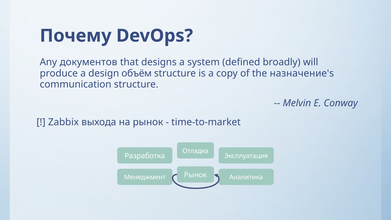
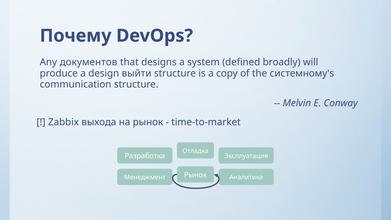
объём: объём -> выйти (137, 73)
назначение's: назначение's -> системному's (302, 73)
